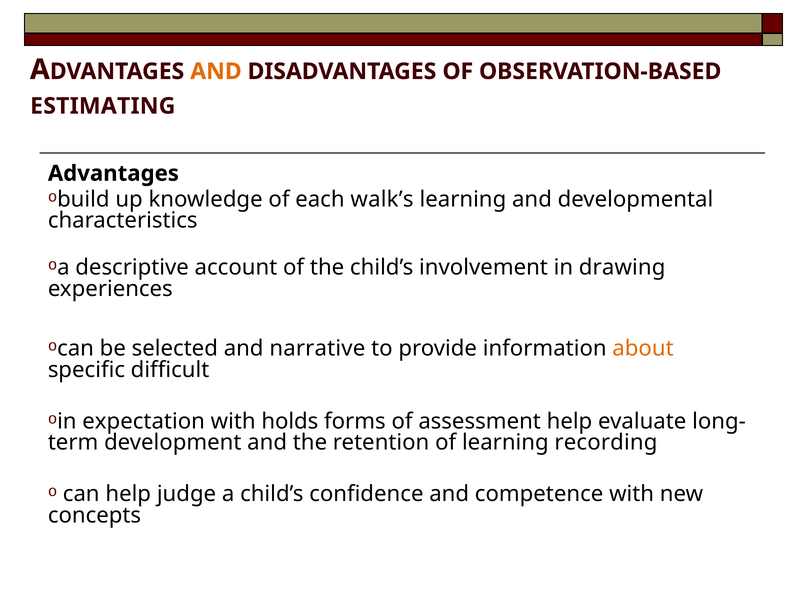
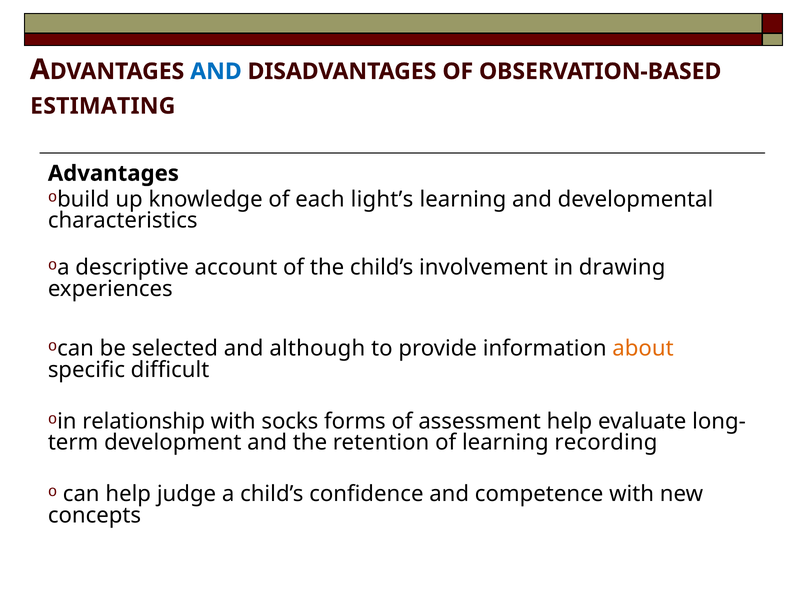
AND colour: orange -> blue (216, 71)
walk’s: walk’s -> light’s (382, 199)
narrative: narrative -> although (317, 348)
expectation: expectation -> relationship (144, 421)
holds: holds -> socks (290, 421)
